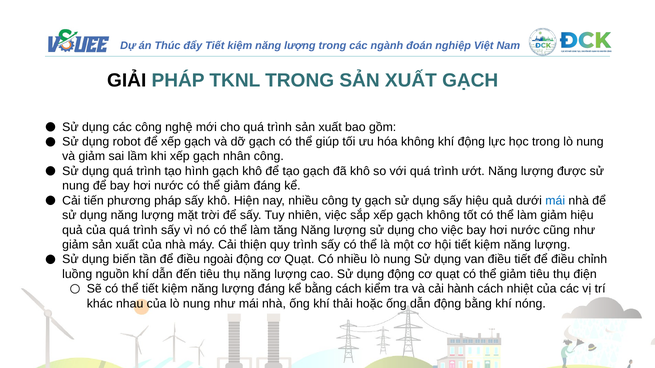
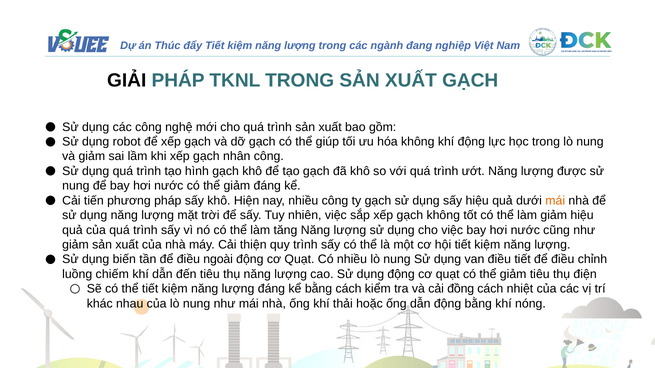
đoán: đoán -> đang (419, 46)
mái colour: blue -> orange (555, 201)
nguồn: nguồn -> chiếm (112, 274)
hành: hành -> đồng (461, 289)
